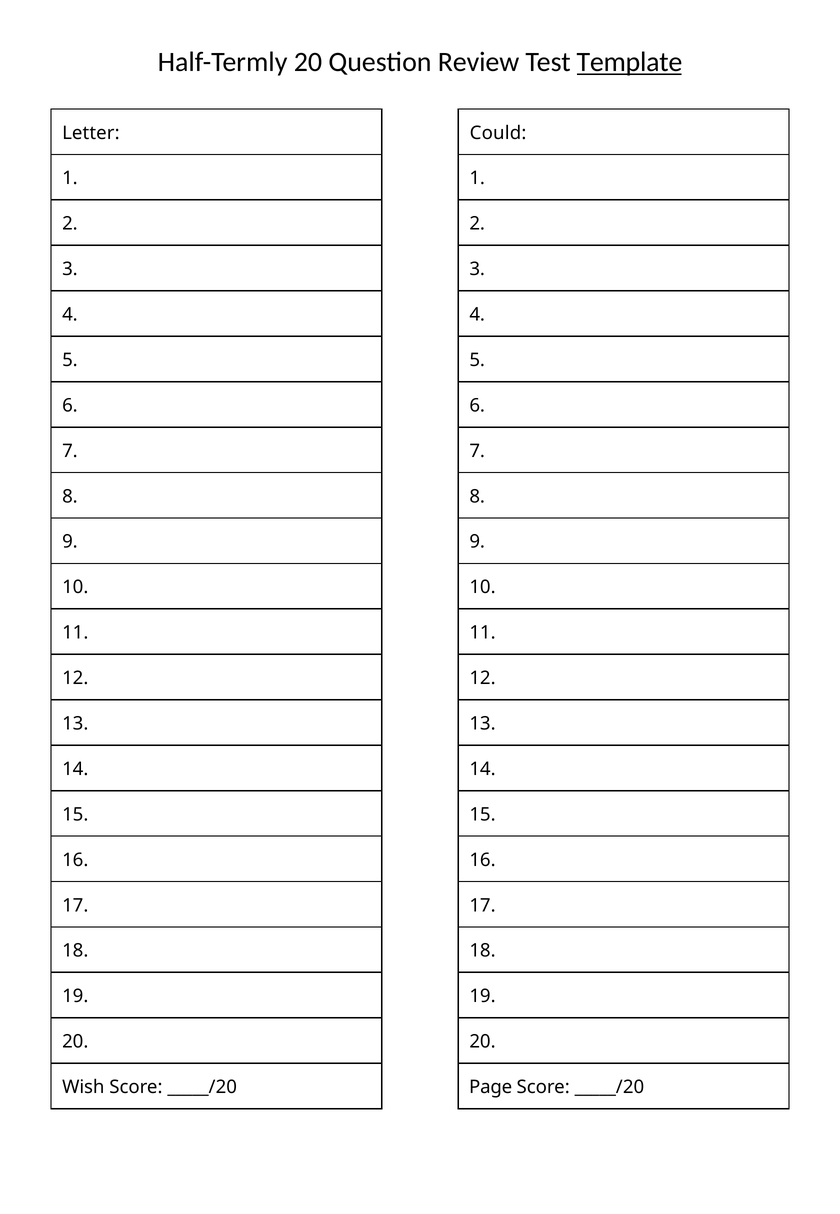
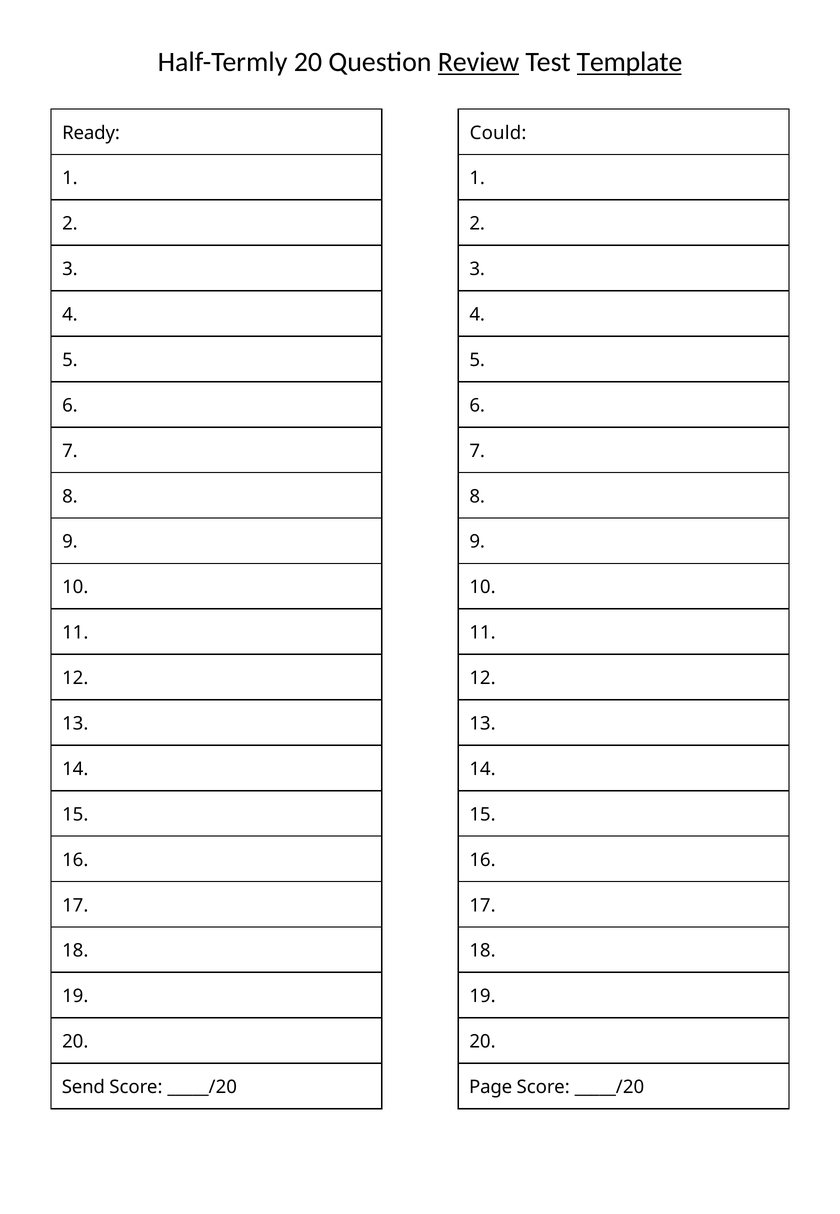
Review underline: none -> present (479, 62)
Letter: Letter -> Ready (91, 133)
Wish: Wish -> Send (83, 1087)
